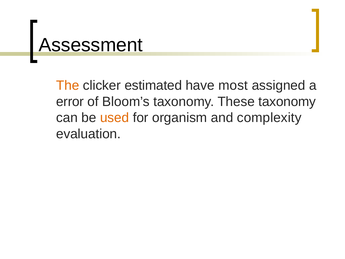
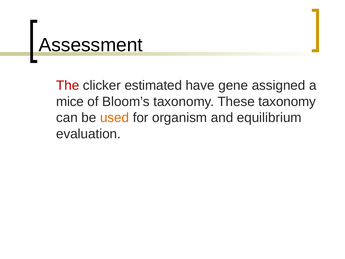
The colour: orange -> red (68, 85)
most: most -> gene (233, 85)
error: error -> mice (70, 102)
complexity: complexity -> equilibrium (269, 118)
